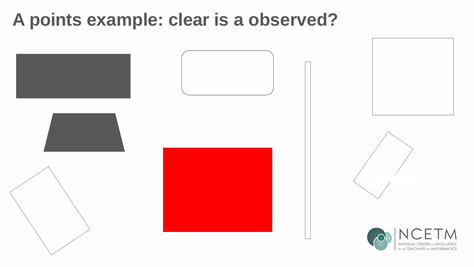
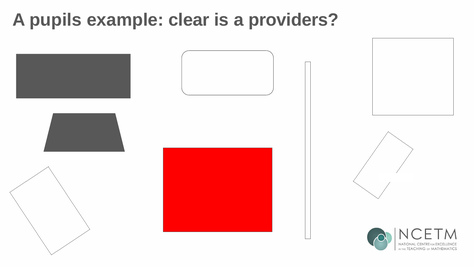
points: points -> pupils (56, 20)
observed: observed -> providers (294, 20)
